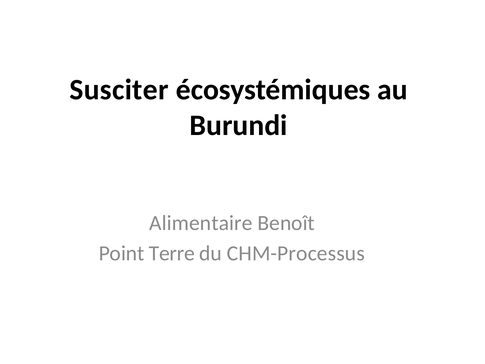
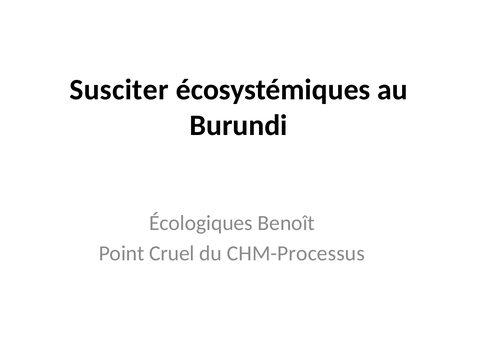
Alimentaire: Alimentaire -> Écologiques (201, 223)
Terre: Terre -> Cruel (172, 253)
